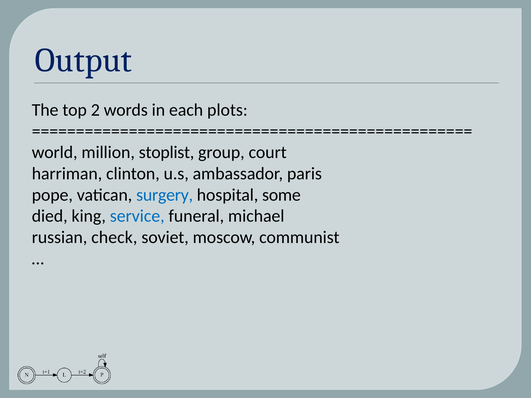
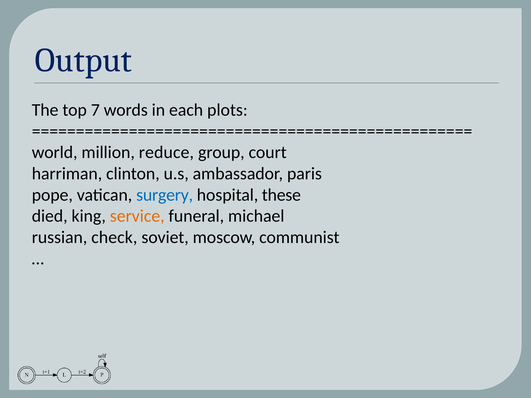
2: 2 -> 7 (95, 110)
stoplist: stoplist -> reduce (166, 153)
some: some -> these (281, 195)
service colour: blue -> orange (137, 216)
